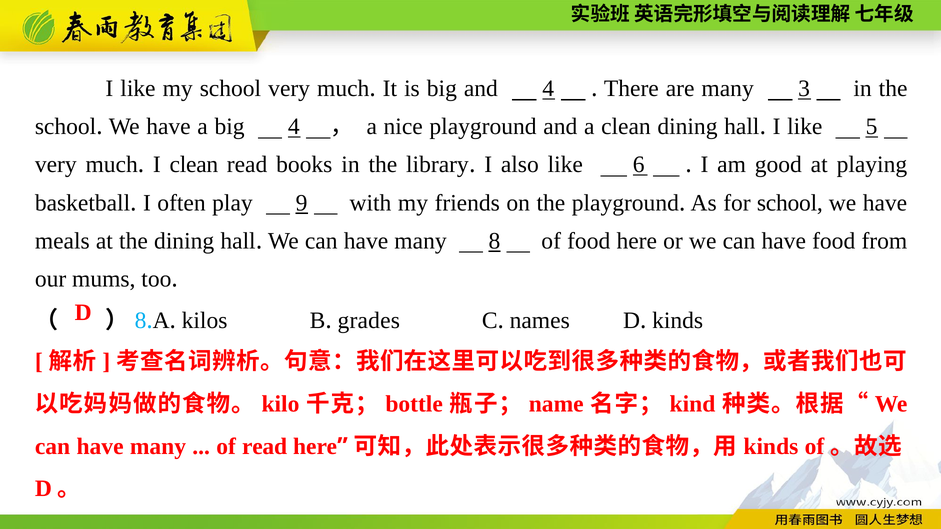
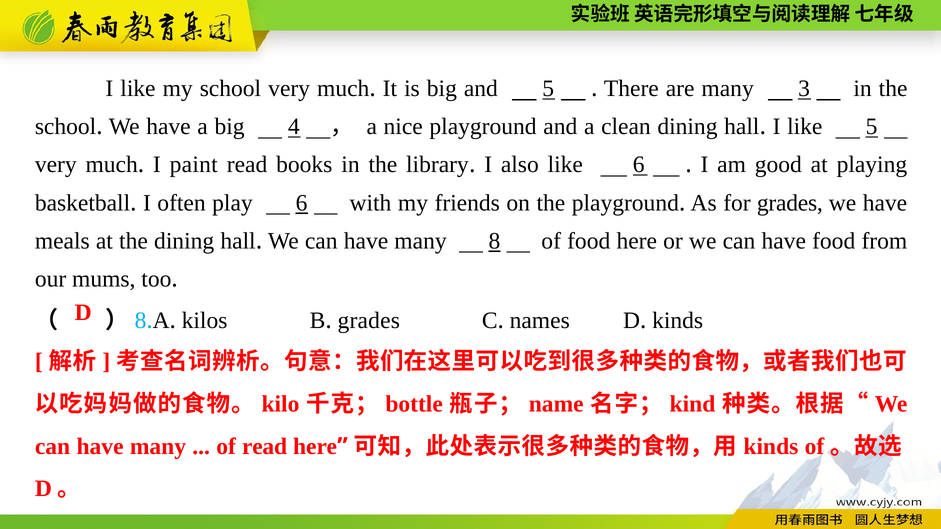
and 4: 4 -> 5 (548, 89)
I clean: clean -> paint (194, 165)
play 9: 9 -> 6 (302, 203)
for school: school -> grades (790, 203)
